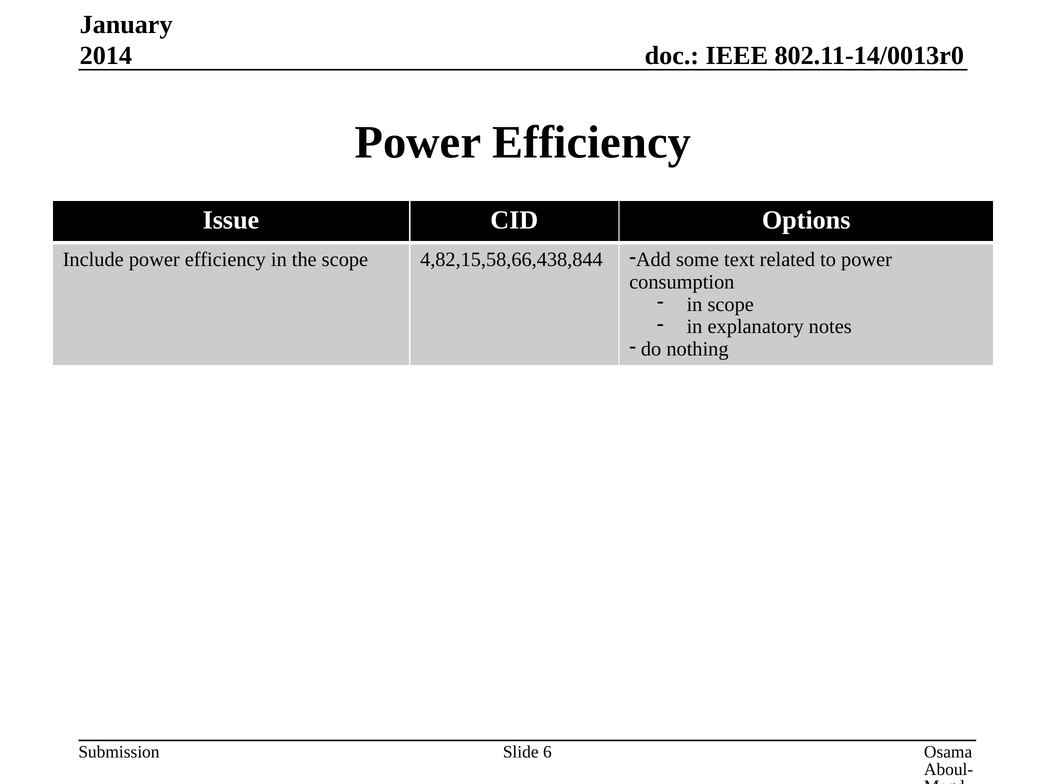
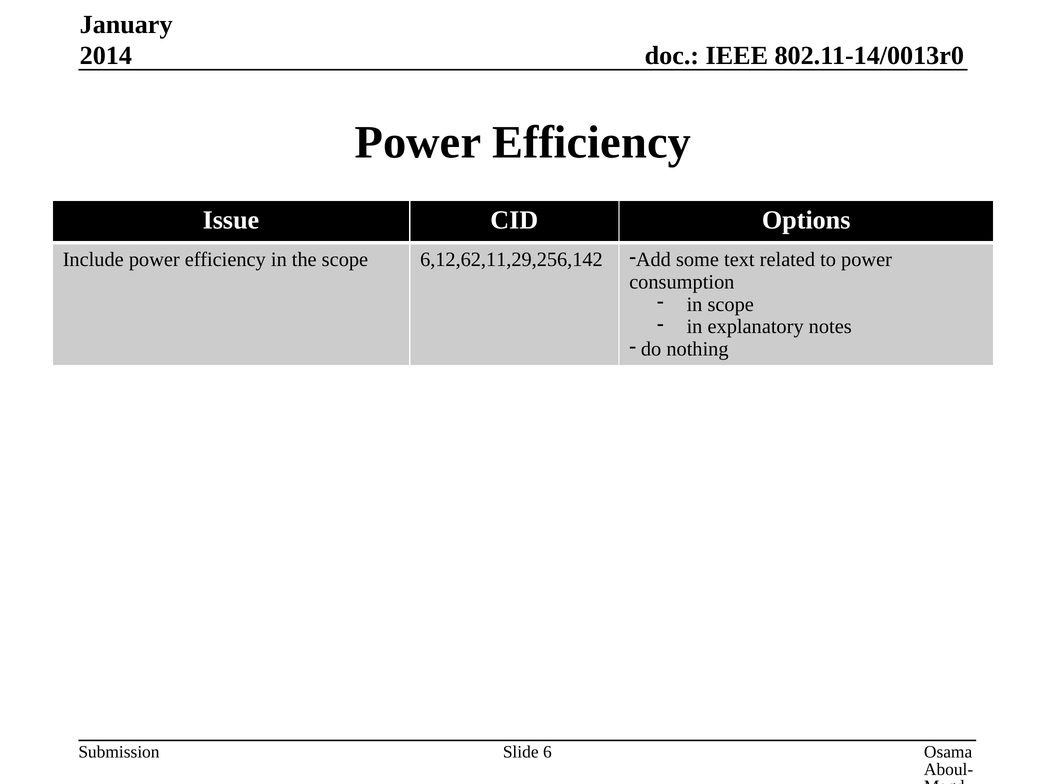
4,82,15,58,66,438,844: 4,82,15,58,66,438,844 -> 6,12,62,11,29,256,142 (511, 260)
